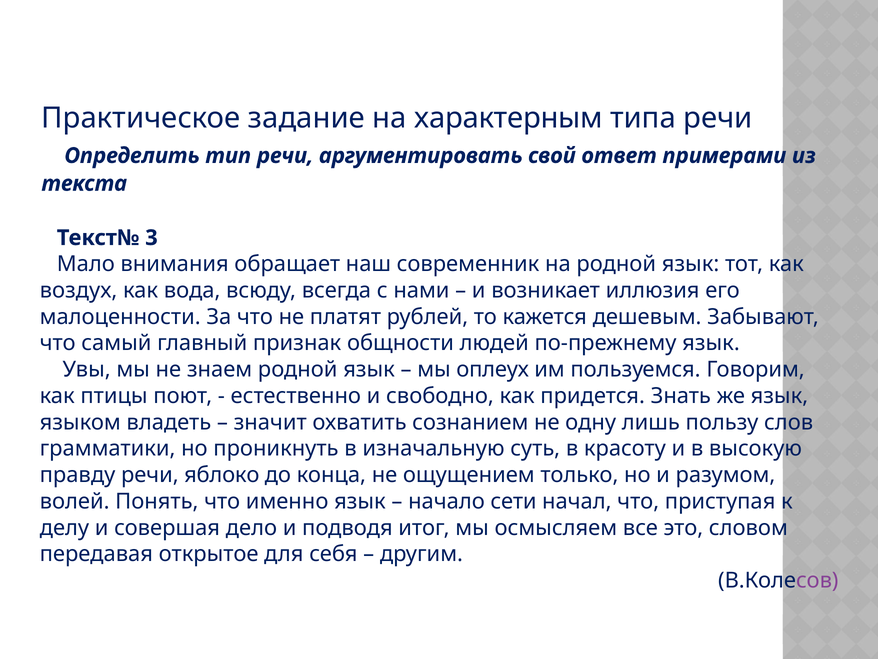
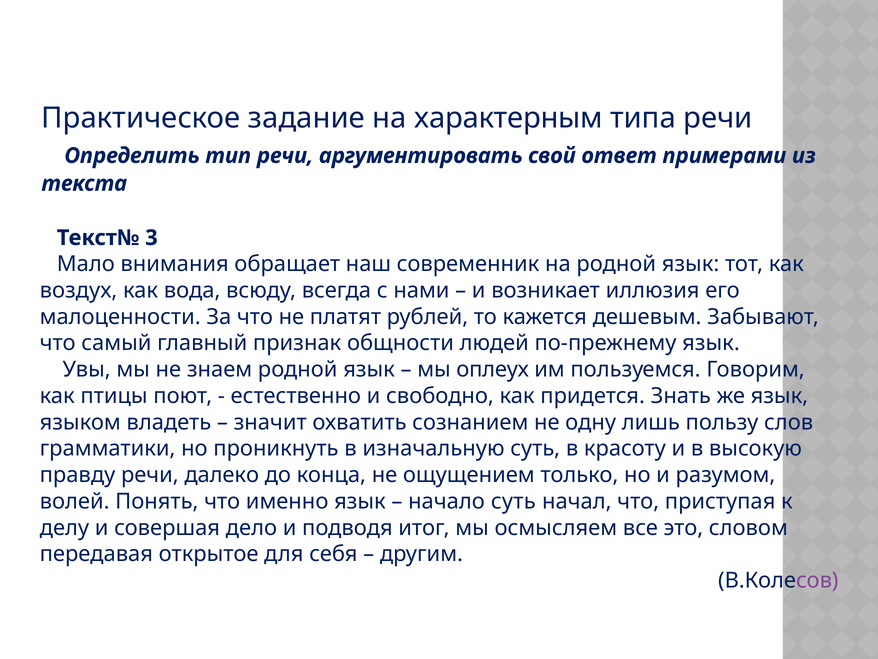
яблоко: яблоко -> далеко (222, 475)
начало сети: сети -> суть (513, 501)
